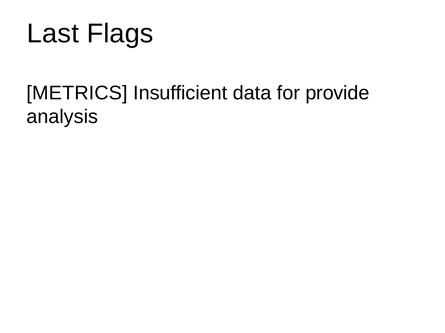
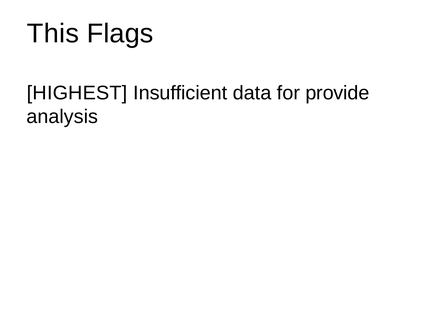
Last: Last -> This (53, 34)
METRICS: METRICS -> HIGHEST (77, 93)
